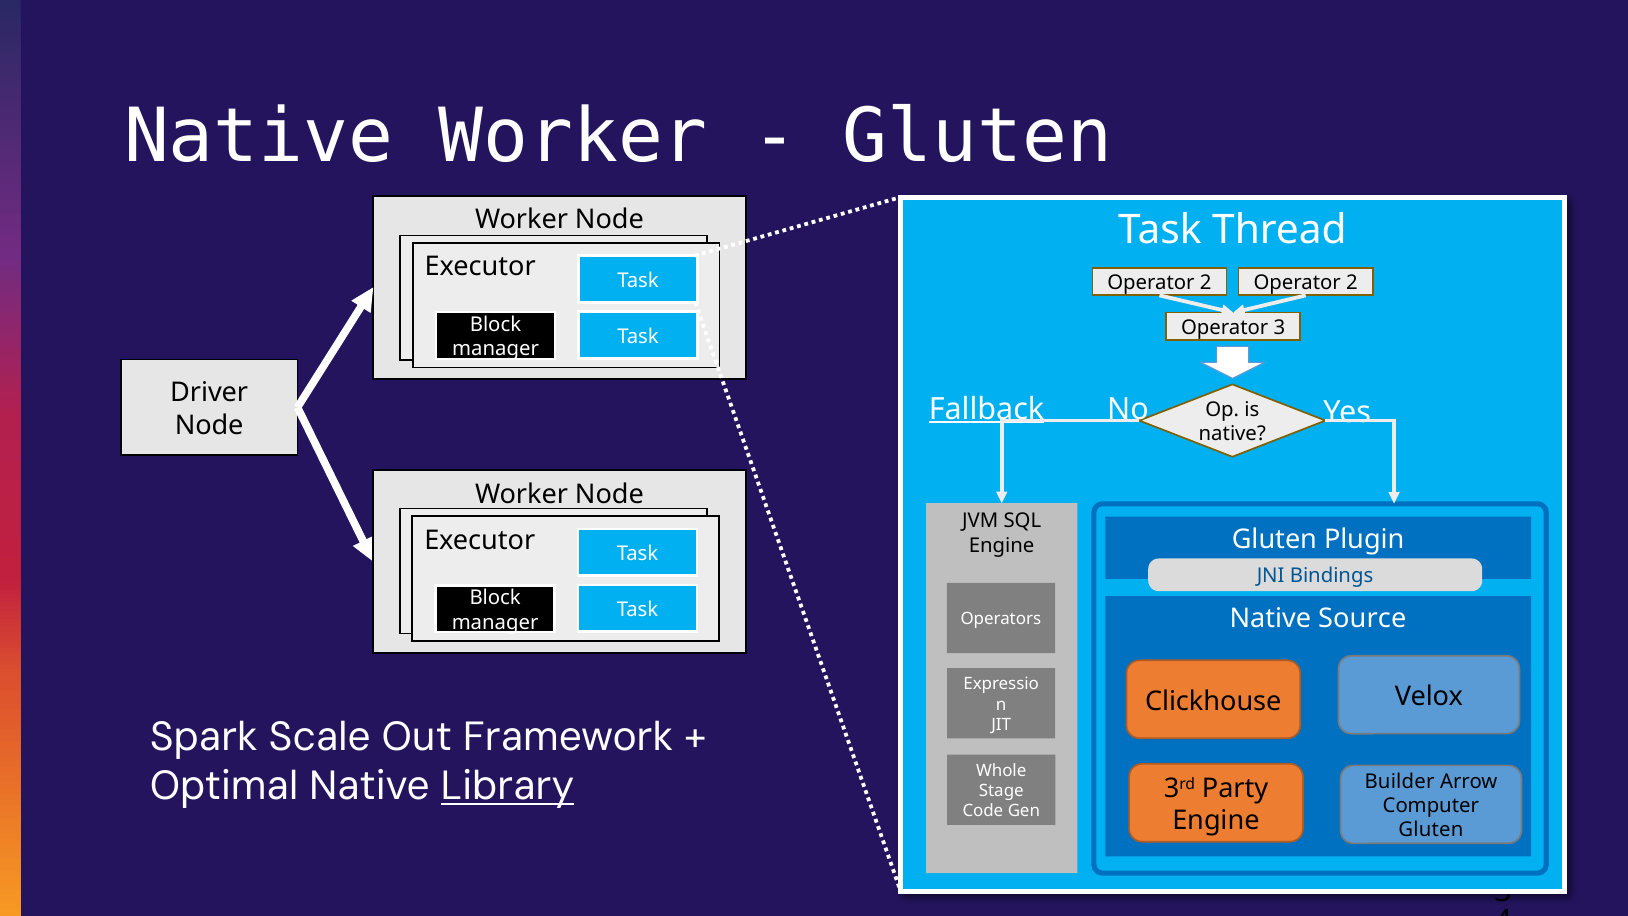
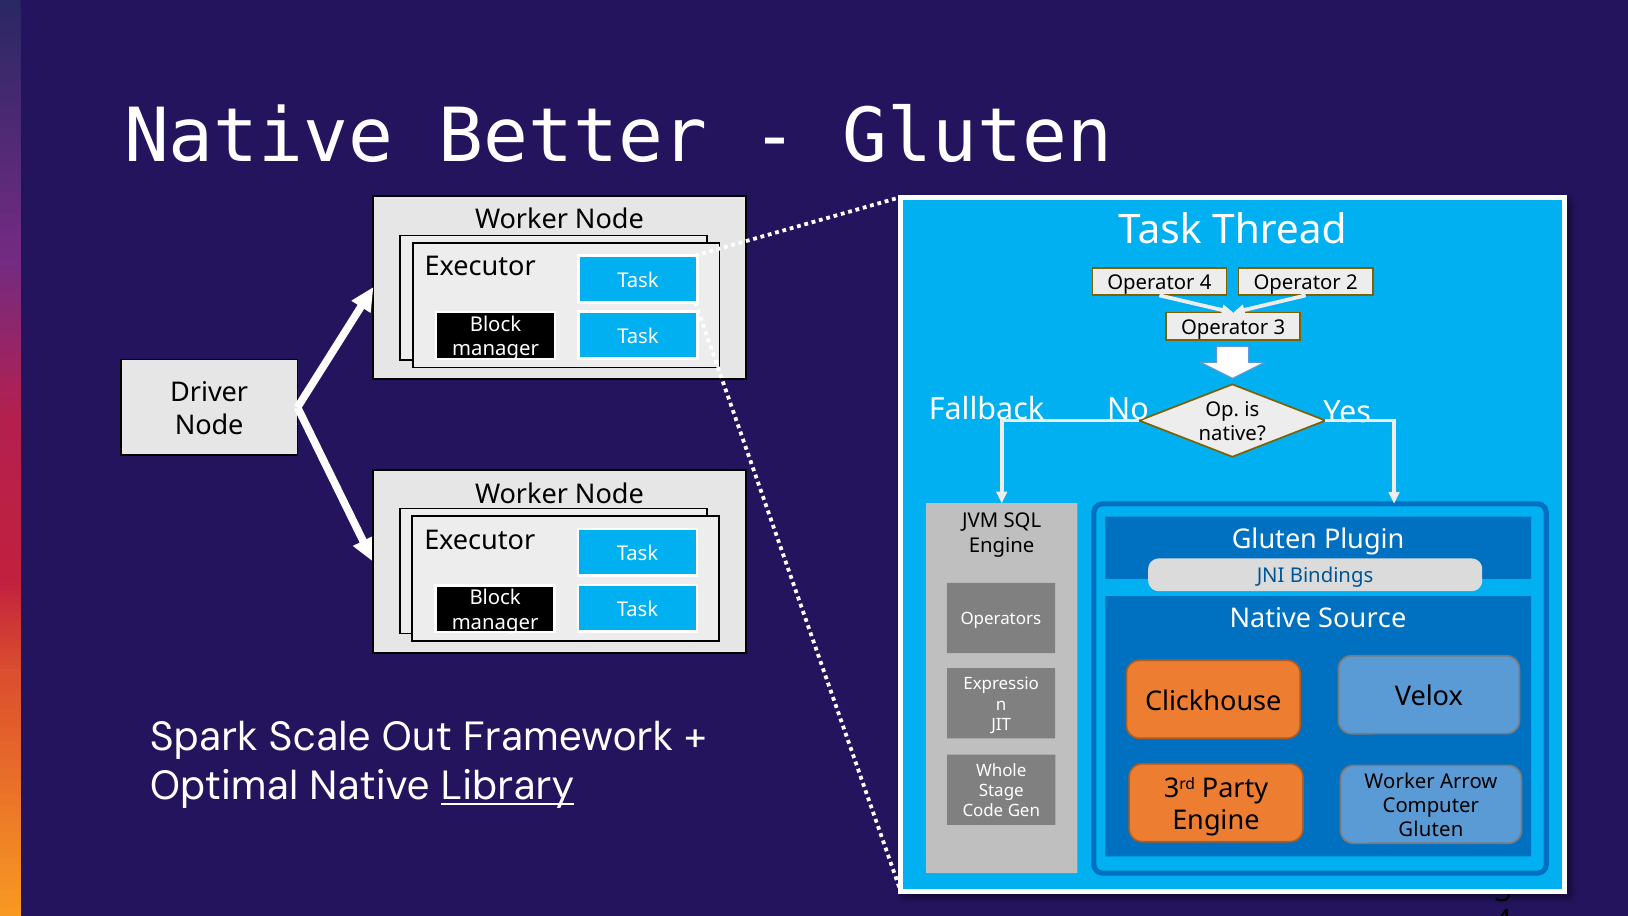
Native Worker: Worker -> Better (573, 137)
2: 2 -> 4 (1206, 283)
Fallback underline: present -> none (987, 409)
Builder: Builder -> Worker (1400, 781)
